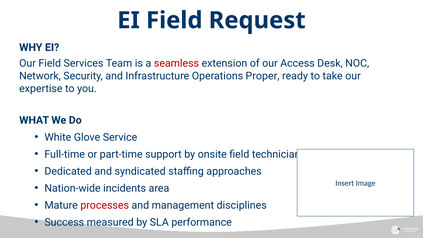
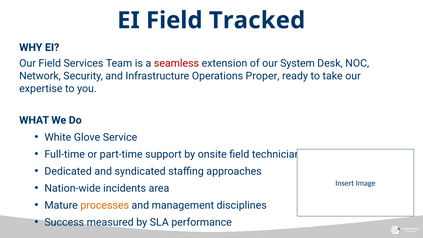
Request: Request -> Tracked (257, 20)
Access: Access -> System (298, 63)
processes colour: red -> orange (105, 205)
